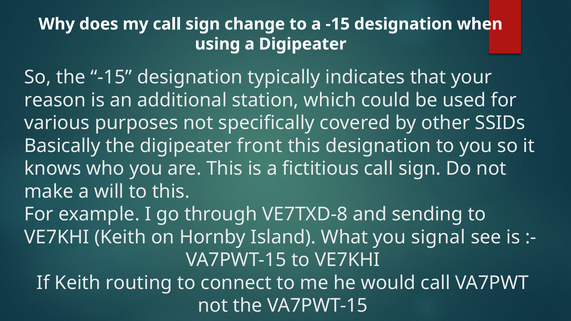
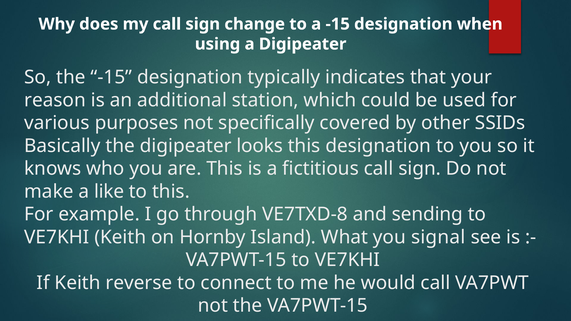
front: front -> looks (260, 146)
will: will -> like (109, 192)
routing: routing -> reverse (139, 283)
